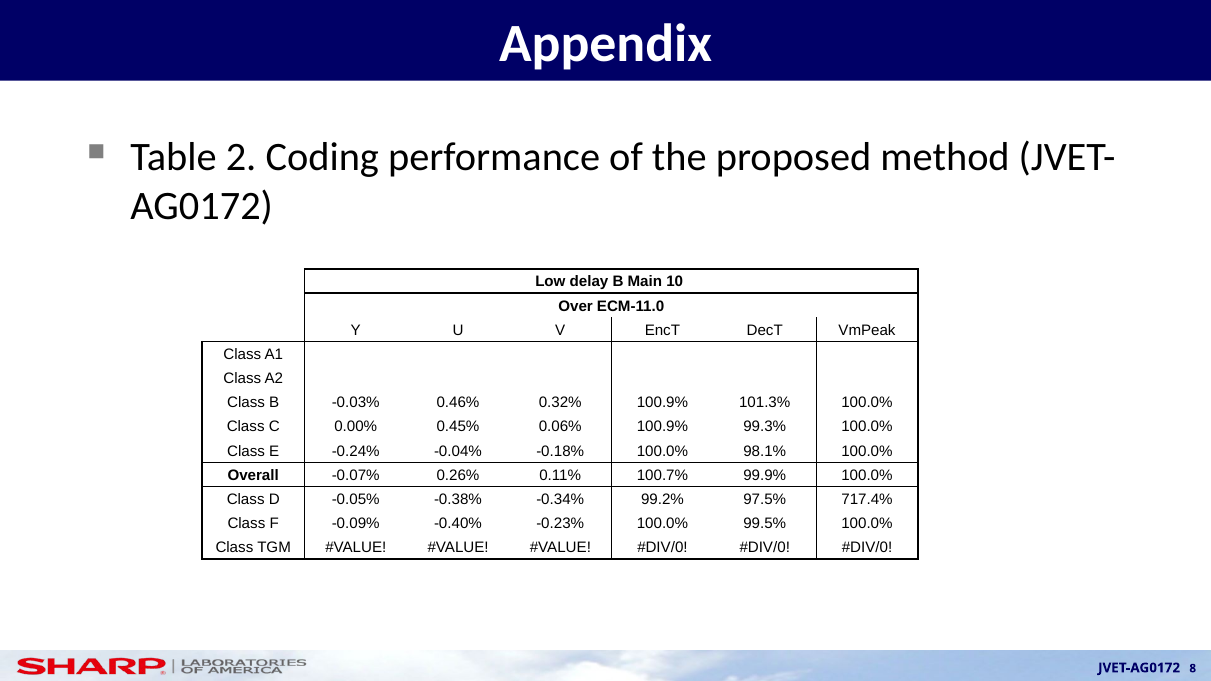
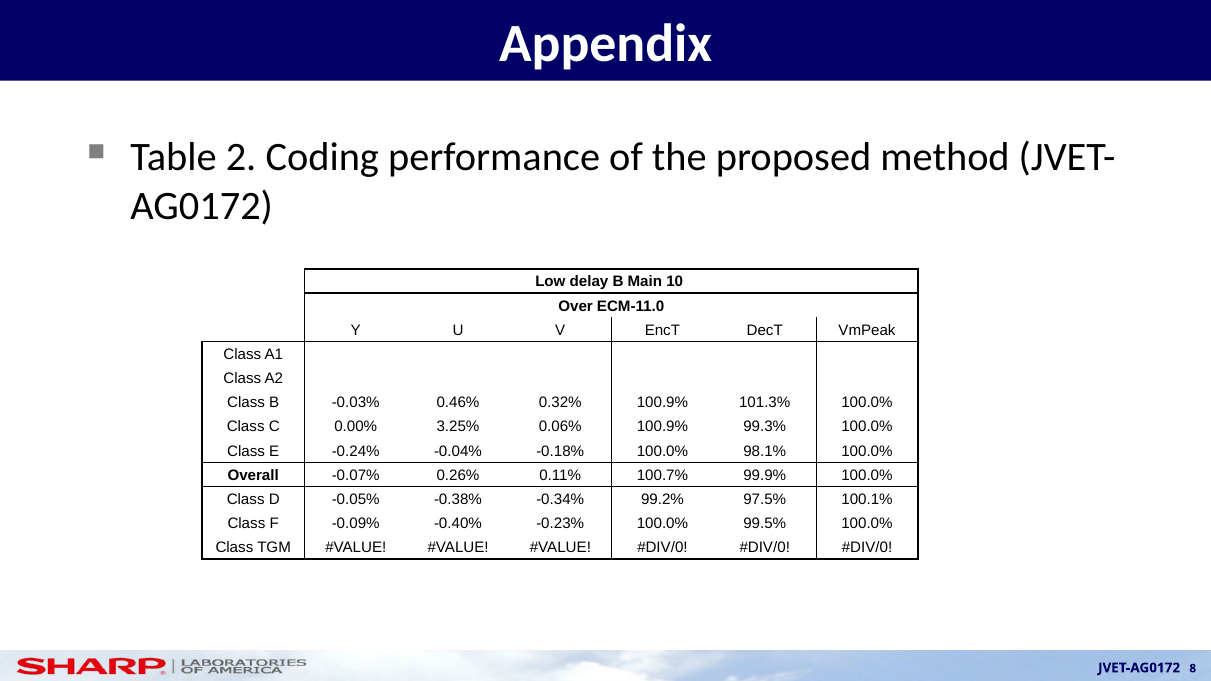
0.45%: 0.45% -> 3.25% (458, 427)
717.4%: 717.4% -> 100.1% (867, 500)
